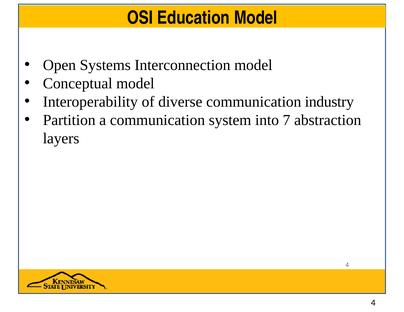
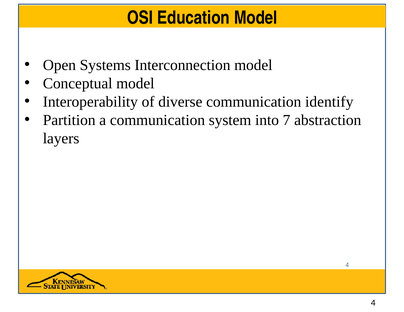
industry: industry -> identify (329, 102)
